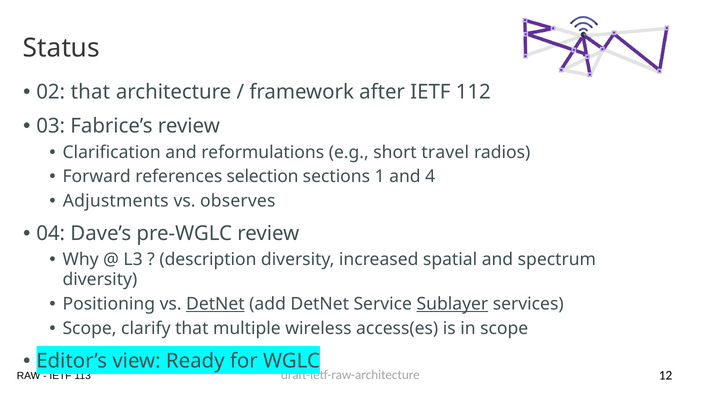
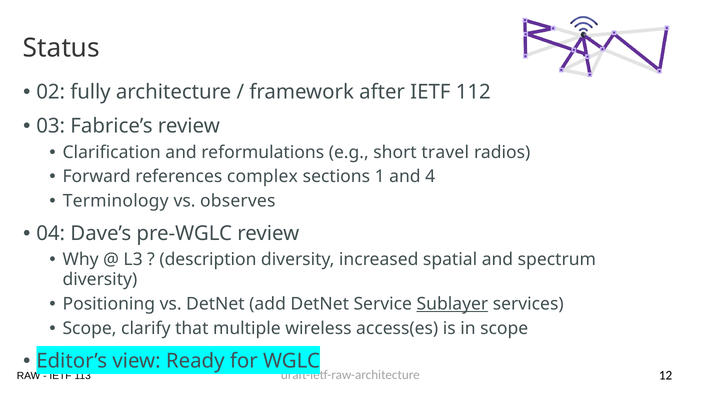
02 that: that -> fully (91, 92)
selection: selection -> complex (262, 176)
Adjustments: Adjustments -> Terminology (116, 201)
DetNet underline: present -> none (215, 304)
